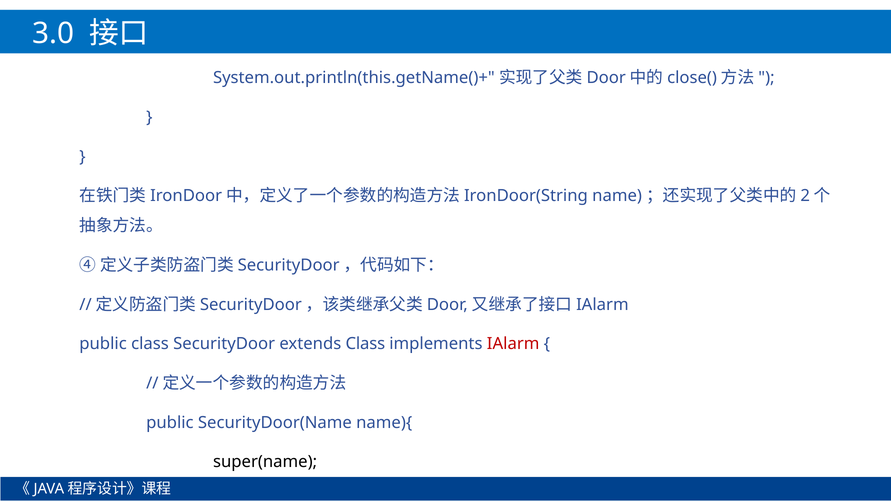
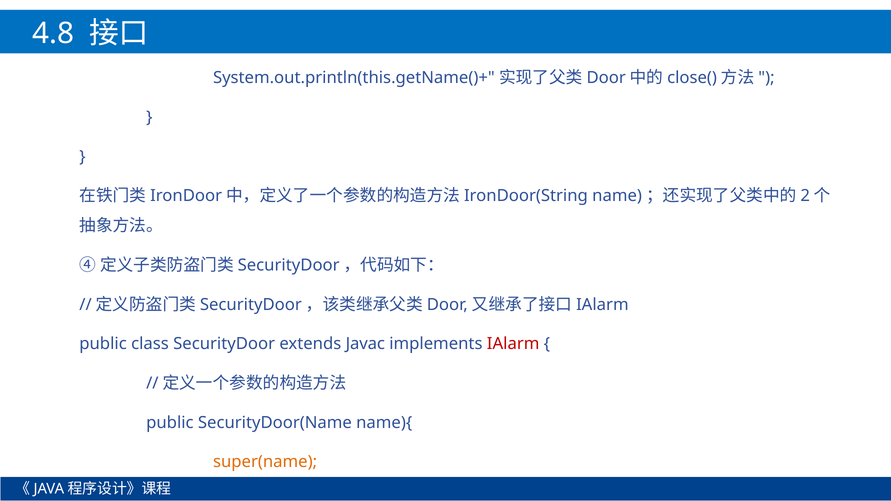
3.0: 3.0 -> 4.8 (53, 34)
extends Class: Class -> Javac (365, 344)
super(name colour: black -> orange (265, 462)
